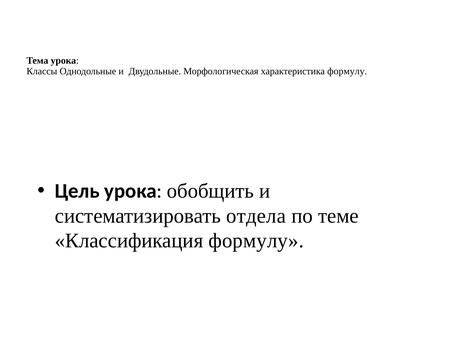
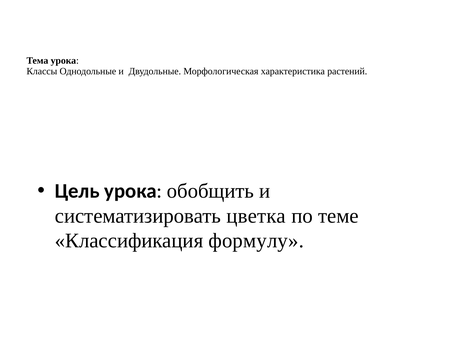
характеристика формулу: формулу -> растений (347, 71)
отдела: отдела -> цветка (256, 216)
